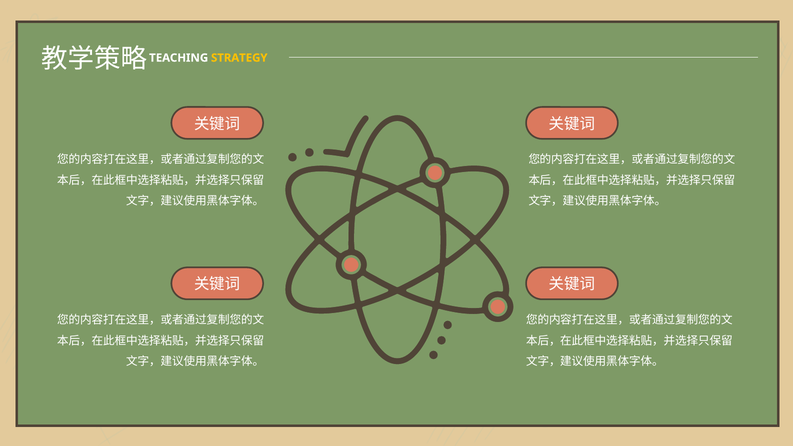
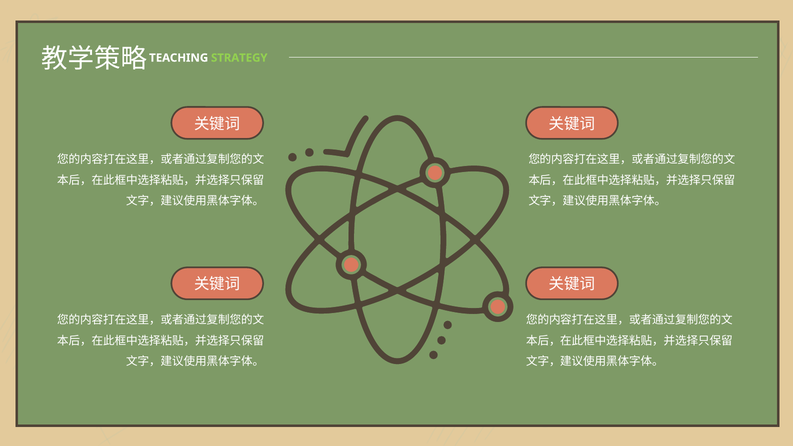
STRATEGY colour: yellow -> light green (239, 58)
